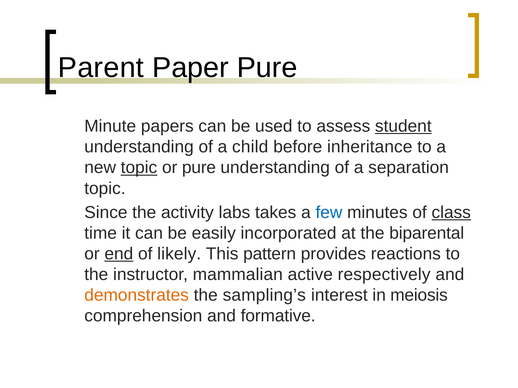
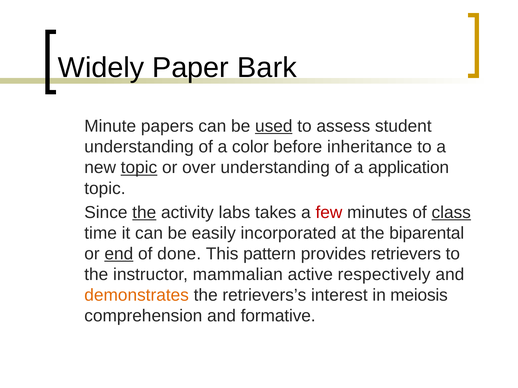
Parent: Parent -> Widely (101, 68)
Paper Pure: Pure -> Bark (267, 68)
used underline: none -> present (274, 126)
student underline: present -> none (403, 126)
child: child -> color (250, 147)
or pure: pure -> over (199, 168)
separation: separation -> application (409, 168)
the underline: none -> present (144, 213)
few colour: blue -> red (329, 213)
likely: likely -> done (179, 254)
reactions: reactions -> retrievers (406, 254)
sampling’s: sampling’s -> retrievers’s (264, 296)
